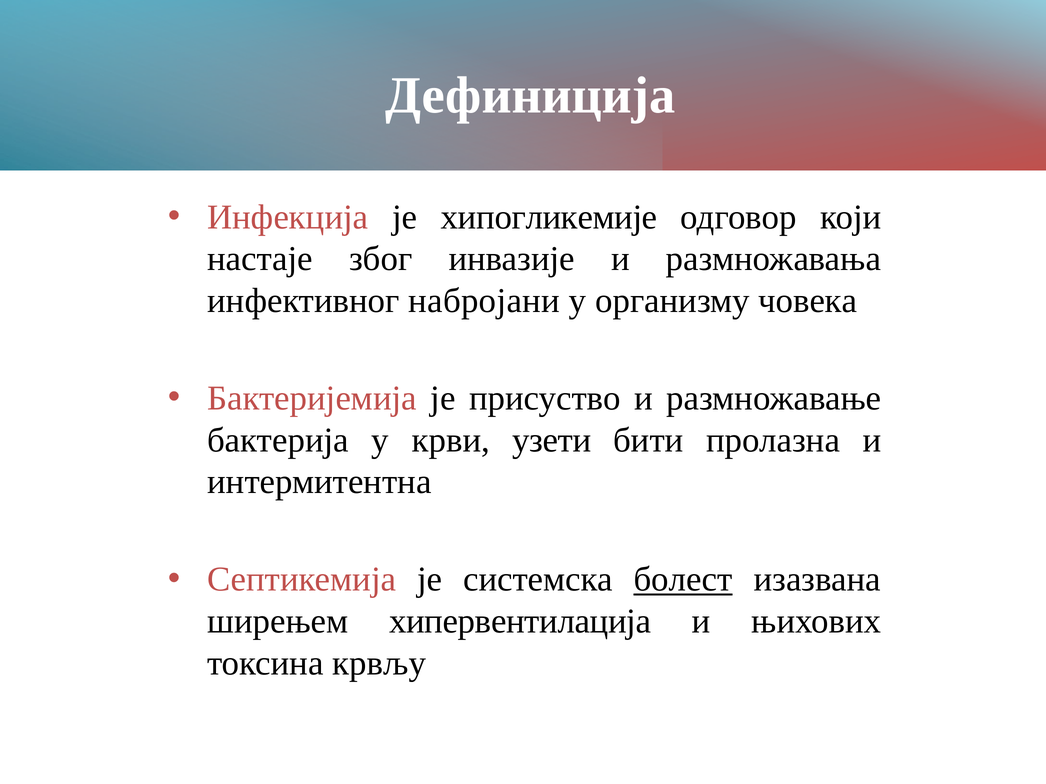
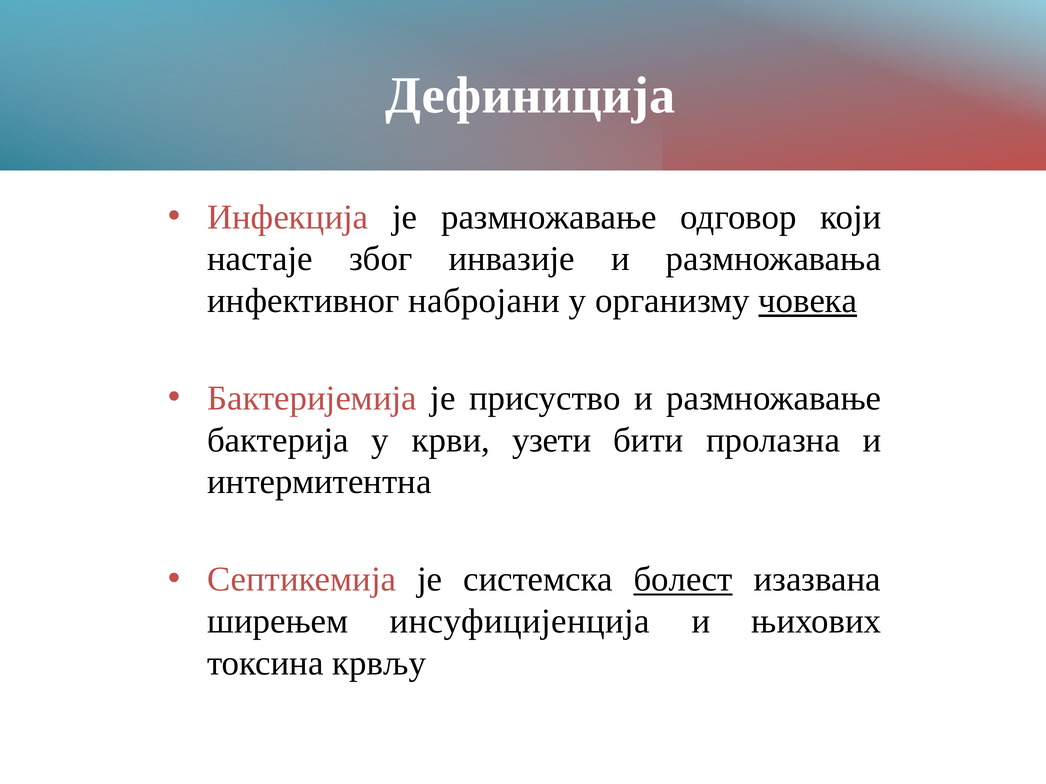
је хипогликемије: хипогликемије -> размножавање (549, 217)
човека underline: none -> present (808, 301)
хипервентилација: хипервентилација -> инсуфицијенција (520, 622)
